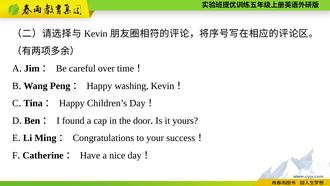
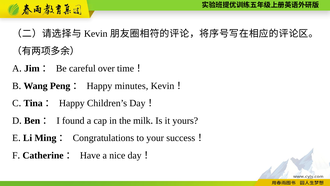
washing: washing -> minutes (131, 86)
door: door -> milk (142, 120)
